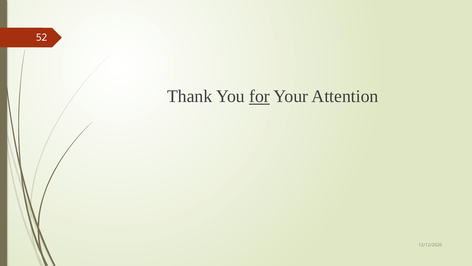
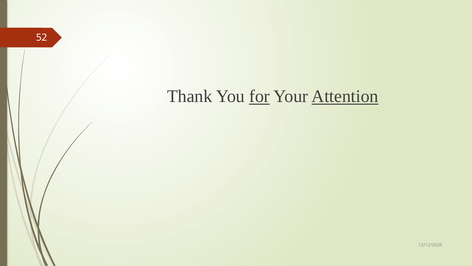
Attention underline: none -> present (345, 96)
